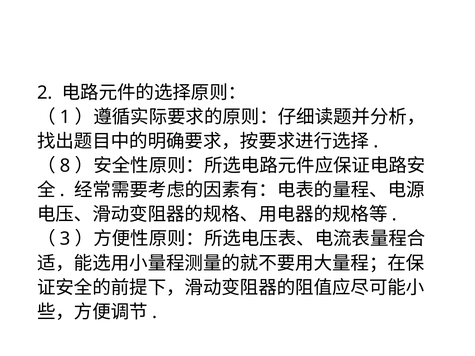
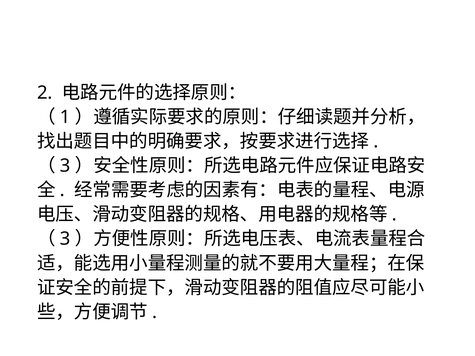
8: 8 -> 3 (65, 166)
